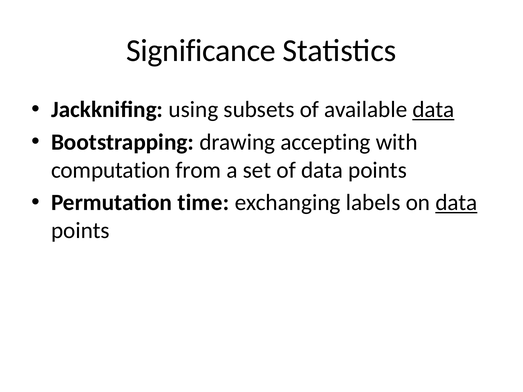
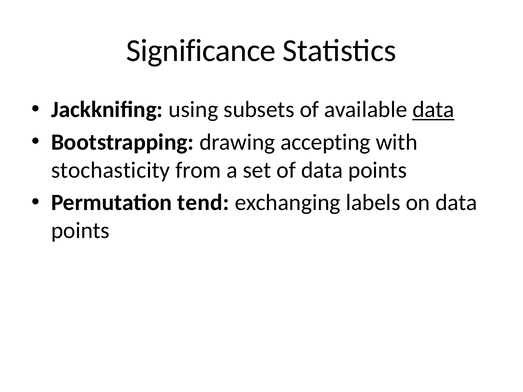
computation: computation -> stochasticity (111, 170)
time: time -> tend (203, 203)
data underline: present -> none (456, 203)
